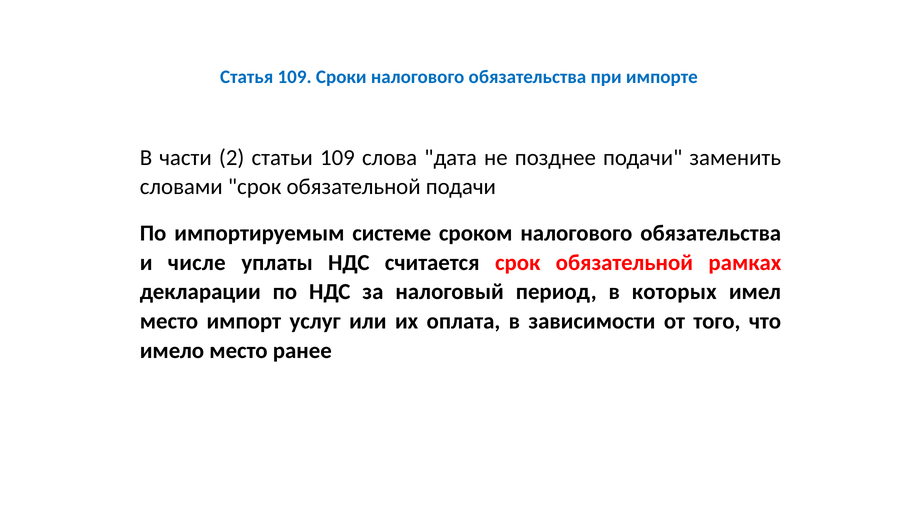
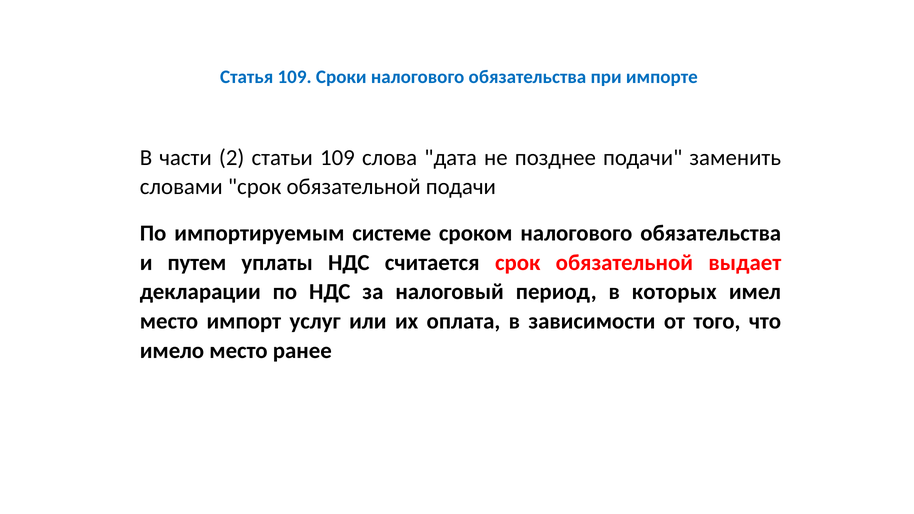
числе: числе -> путем (197, 263)
рамках: рамках -> выдает (745, 263)
